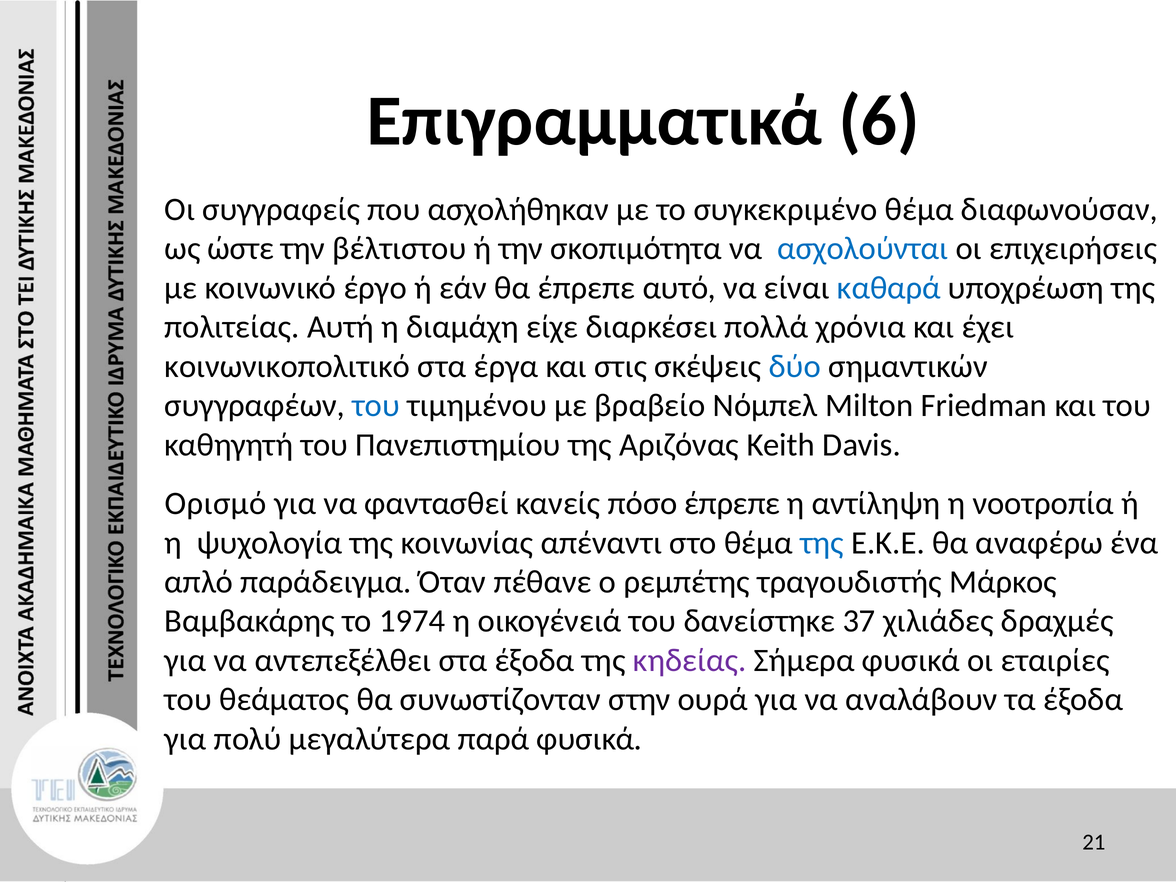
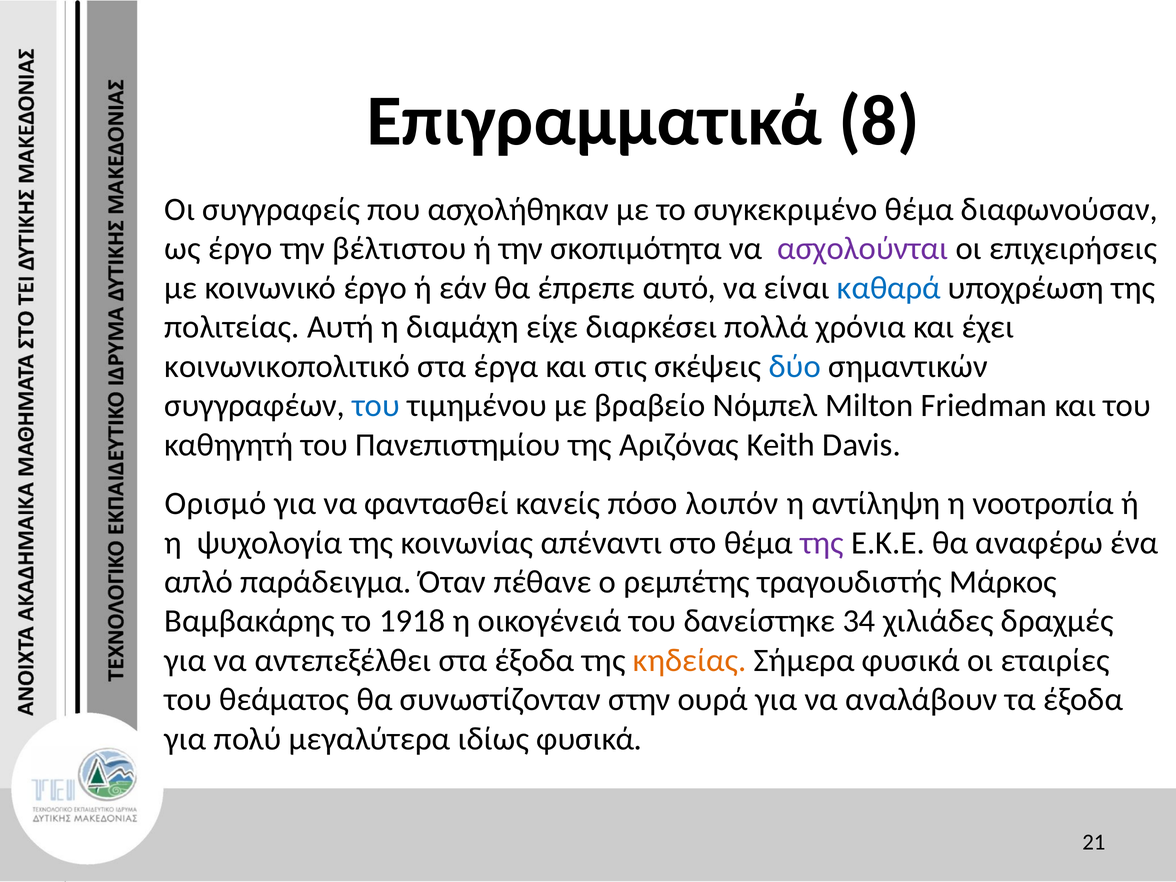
6: 6 -> 8 (879, 121)
ως ώστε: ώστε -> έργο (240, 249)
ασχολούνται colour: blue -> purple (863, 249)
πόσο έπρεπε: έπρεπε -> λοιπόν (732, 504)
της colour: blue -> purple (822, 543)
1974: 1974 -> 1918 (412, 621)
37: 37 -> 34 (859, 621)
κηδείας colour: purple -> orange (690, 660)
παρά: παρά -> ιδίως (493, 739)
